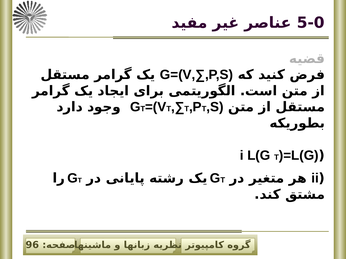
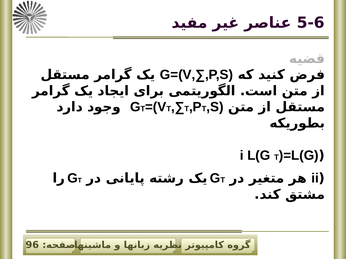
5-0: 5-0 -> 5-6 (311, 23)
